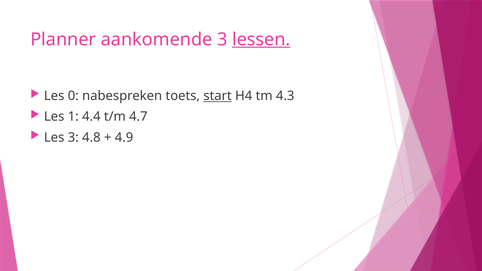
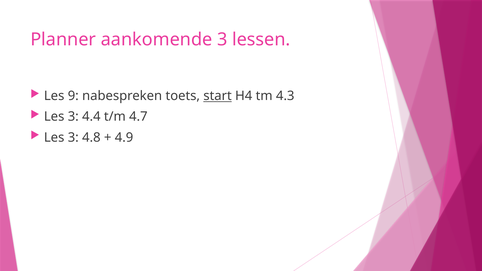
lessen underline: present -> none (261, 39)
0: 0 -> 9 (73, 96)
1: 1 -> 3 (73, 117)
